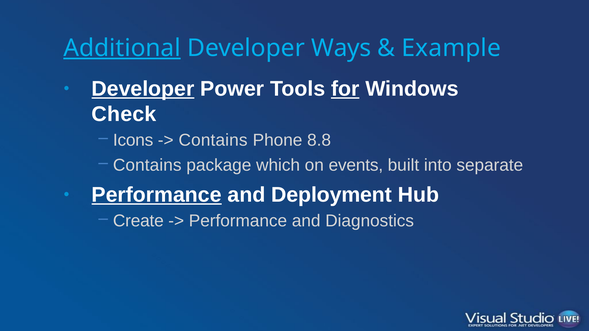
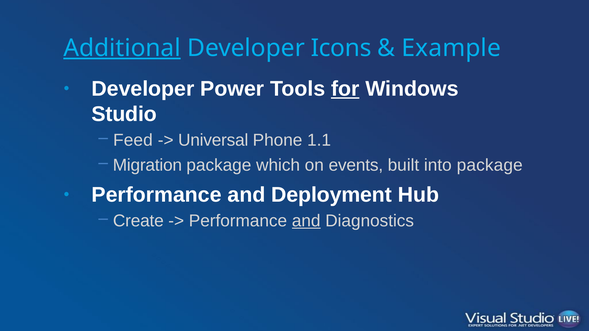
Ways: Ways -> Icons (341, 48)
Developer underline: present -> none (143, 89)
Check: Check -> Studio (124, 114)
Icons: Icons -> Feed (133, 140)
Contains: Contains -> Universal (213, 140)
8.8: 8.8 -> 1.1 (319, 140)
Contains: Contains -> Migration (147, 165)
into separate: separate -> package (490, 165)
Performance underline: present -> none (157, 195)
and underline: none -> present (306, 221)
